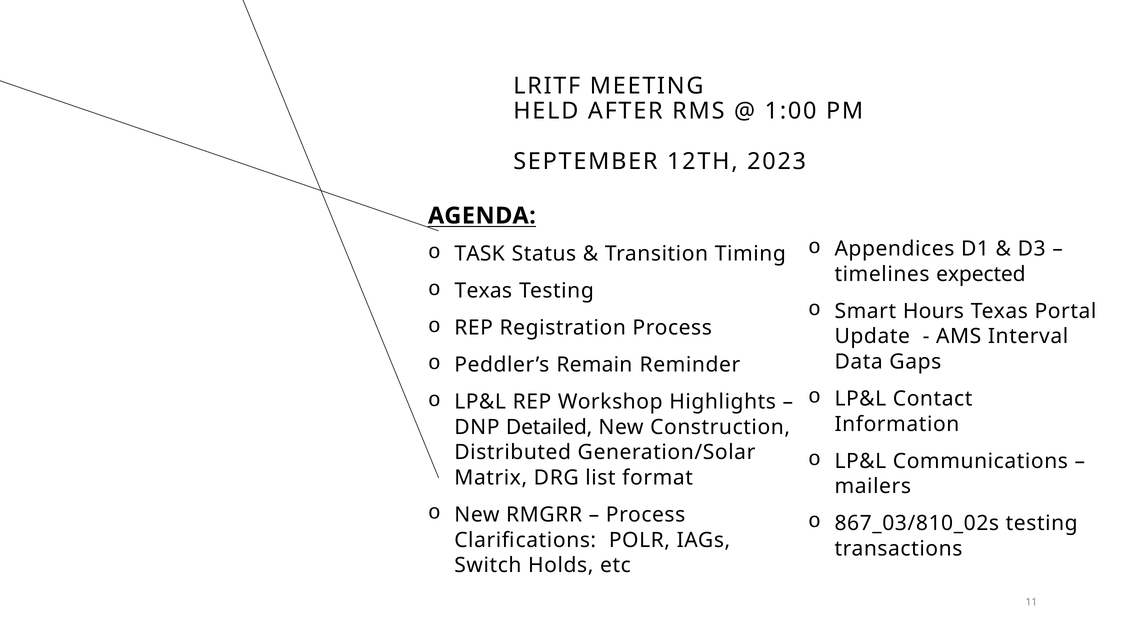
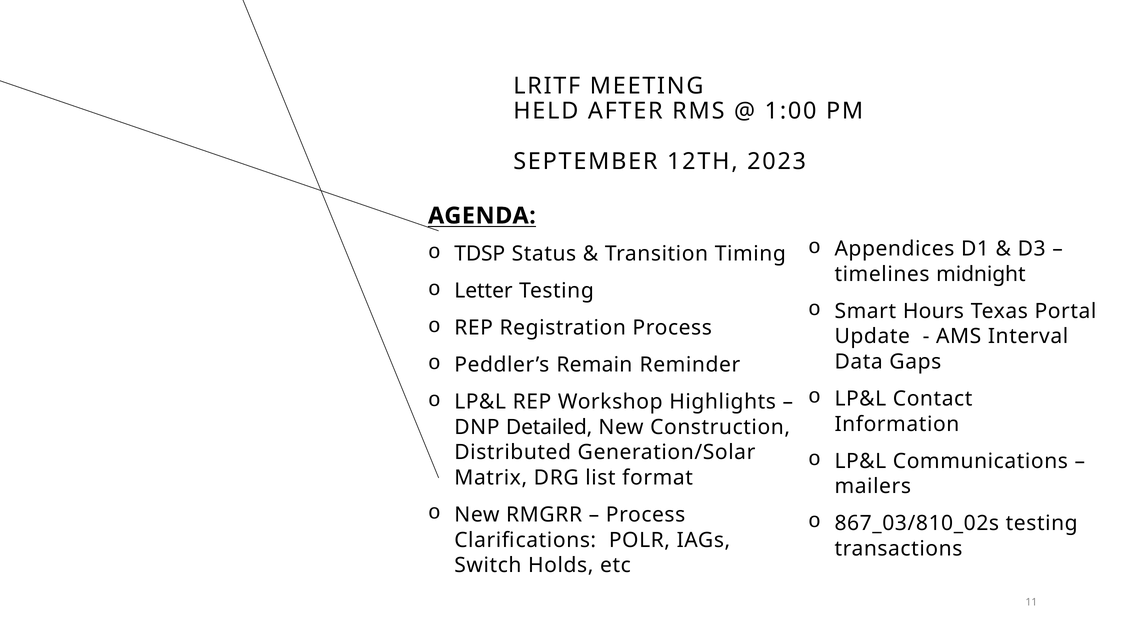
TASK: TASK -> TDSP (480, 254)
expected: expected -> midnight (981, 274)
Texas: Texas -> Letter (483, 291)
